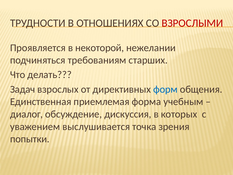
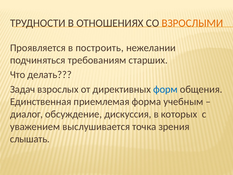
ВЗРОСЛЫМИ colour: red -> orange (192, 23)
некоторой: некоторой -> построить (100, 48)
попытки: попытки -> слышать (30, 139)
